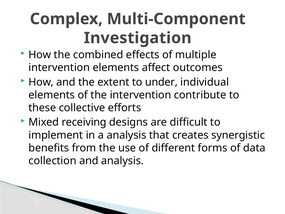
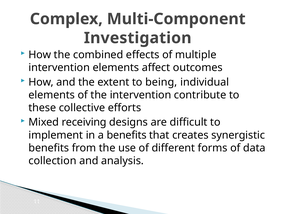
under: under -> being (161, 82)
a analysis: analysis -> benefits (127, 135)
